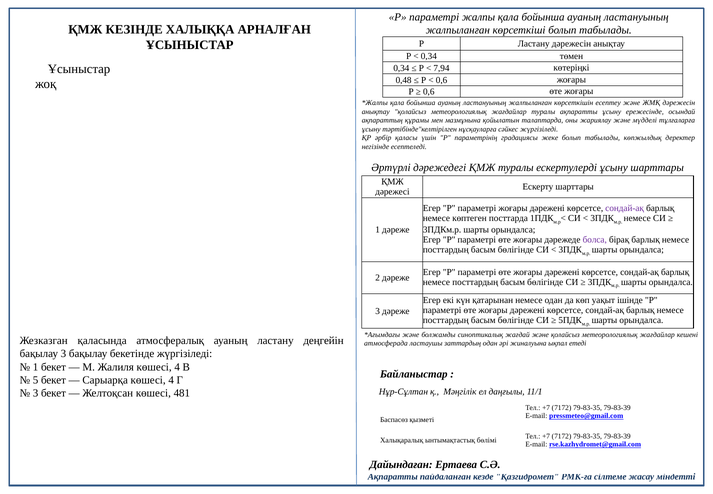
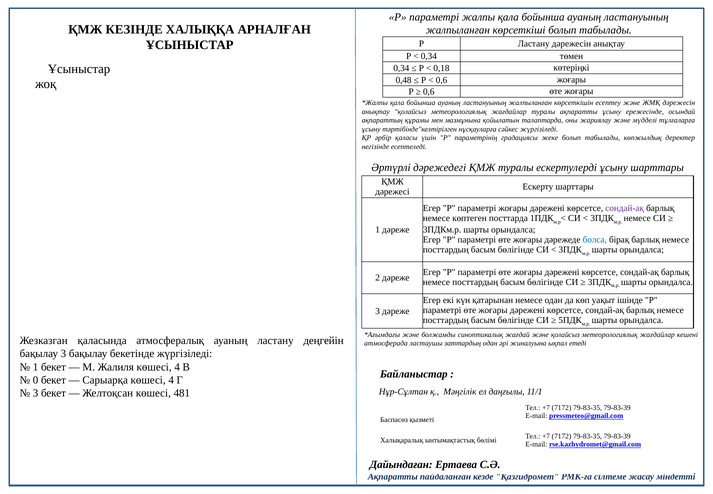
7,94: 7,94 -> 0,18 (441, 68)
болса colour: purple -> blue (595, 240)
5: 5 -> 0 (36, 380)
